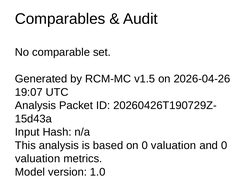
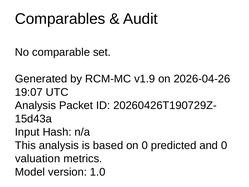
v1.5: v1.5 -> v1.9 (145, 79)
on 0 valuation: valuation -> predicted (174, 145)
